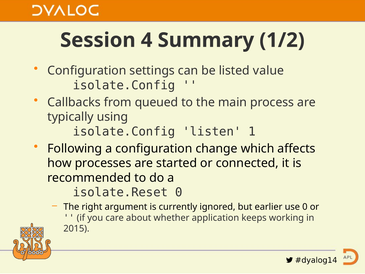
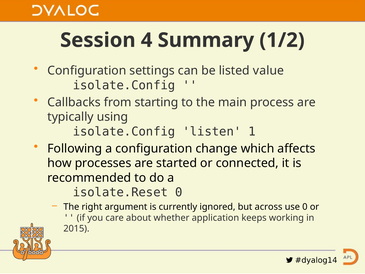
queued: queued -> starting (156, 102)
earlier: earlier -> across (269, 207)
